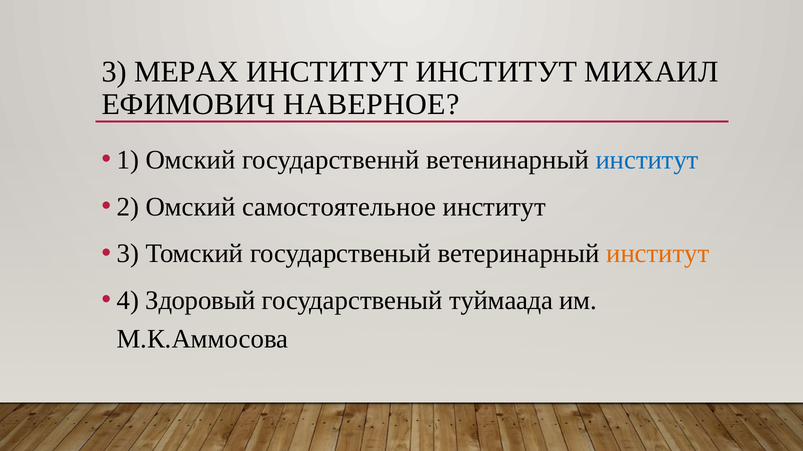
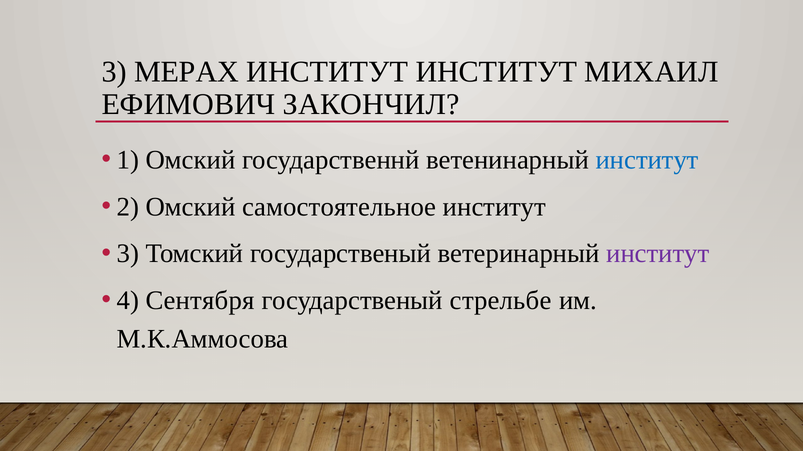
НАВЕРНОЕ: НАВЕРНОЕ -> ЗАКОНЧИЛ (371, 105)
институт colour: orange -> purple (658, 254)
Здоровый: Здоровый -> Сентября (200, 301)
туймаада: туймаада -> стрельбе (501, 301)
